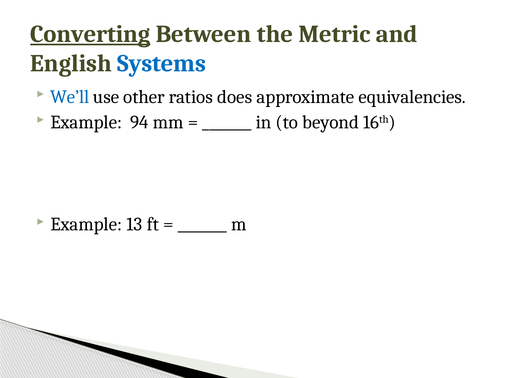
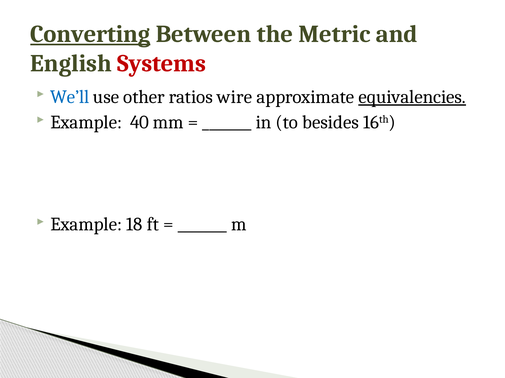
Systems colour: blue -> red (162, 64)
does: does -> wire (235, 97)
equivalencies underline: none -> present (412, 97)
94: 94 -> 40 (140, 123)
beyond: beyond -> besides (331, 123)
13: 13 -> 18 (134, 225)
